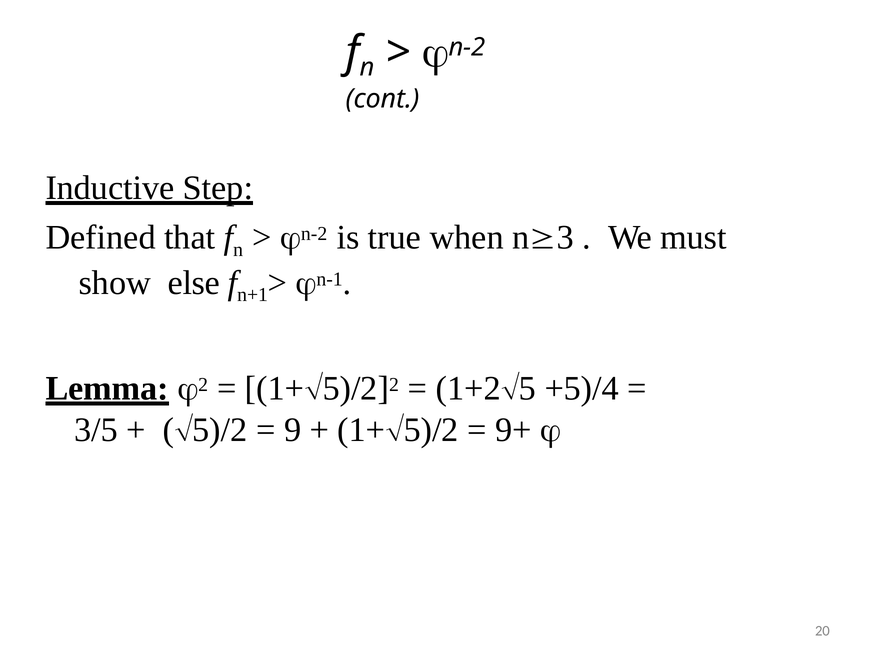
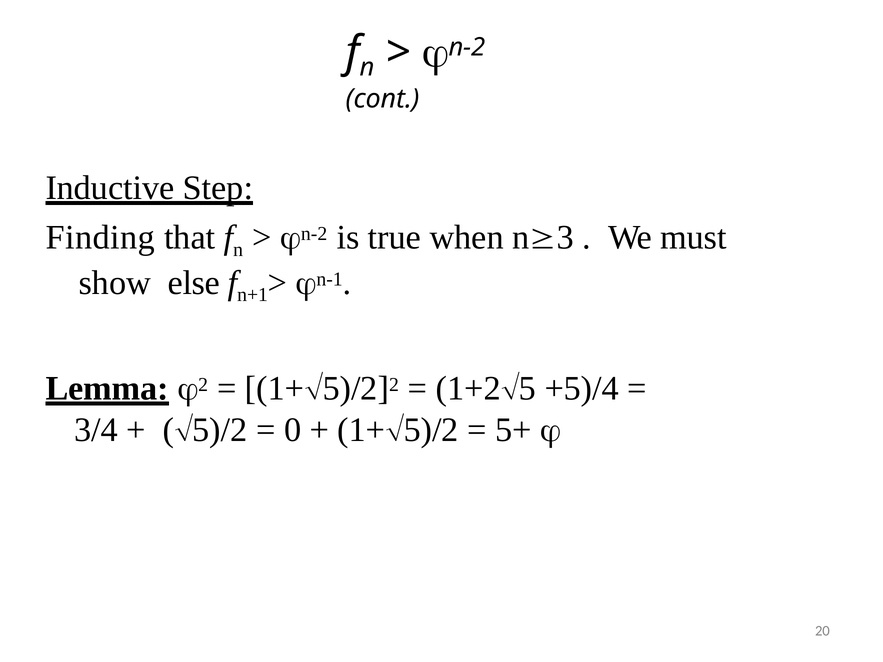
Defined: Defined -> Finding (100, 238)
3/5: 3/5 -> 3/4 (96, 430)
9: 9 -> 0 (293, 430)
9+: 9+ -> 5+ (513, 430)
